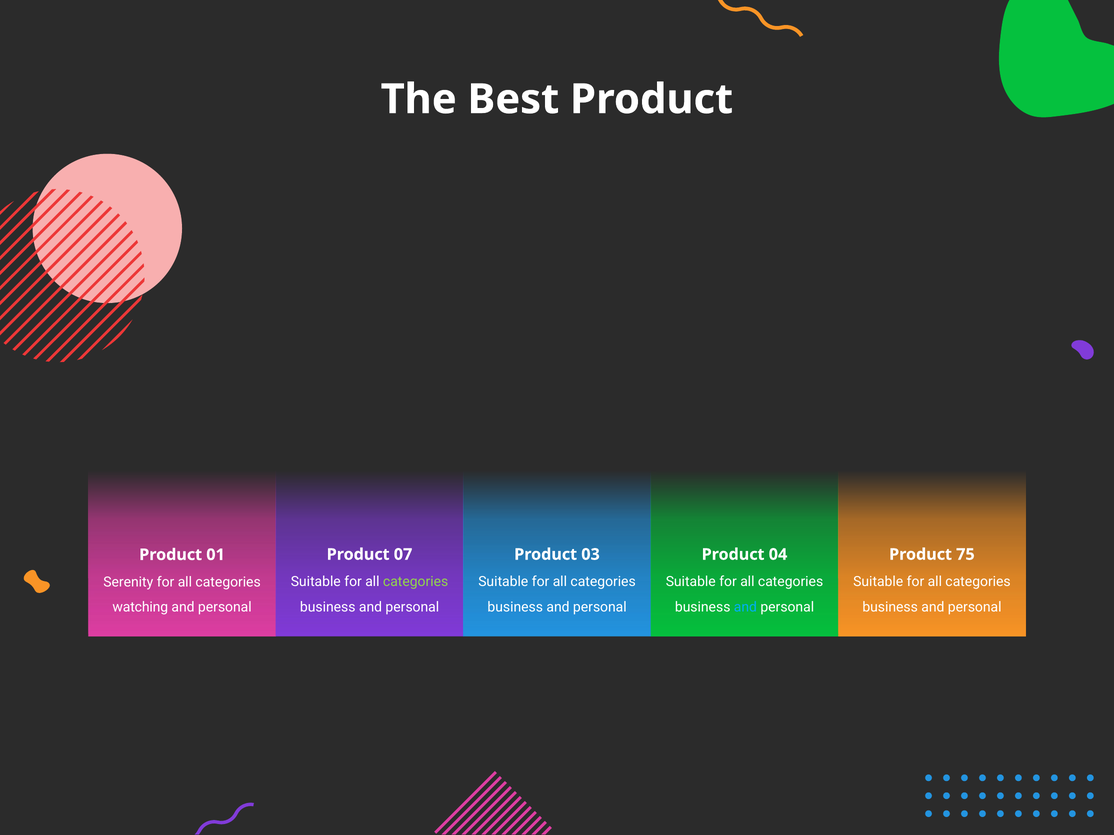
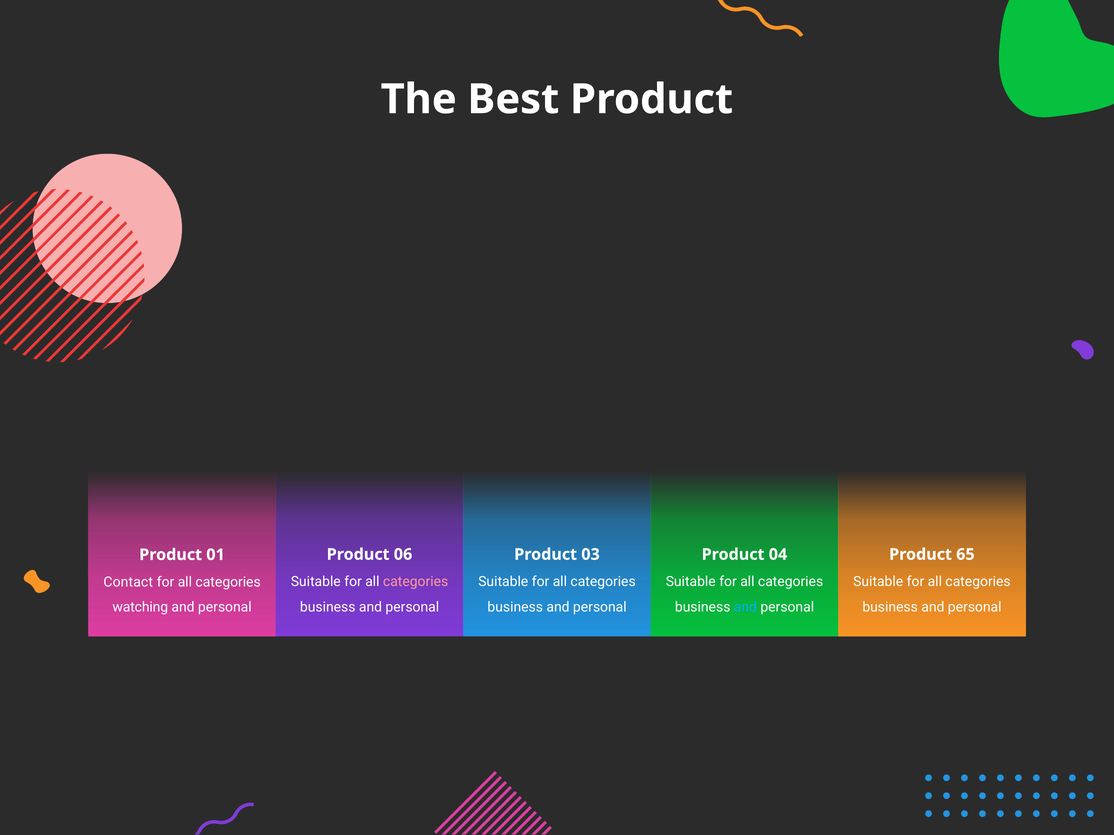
07: 07 -> 06 (403, 555)
75: 75 -> 65 (965, 555)
categories colour: light green -> pink (416, 582)
Serenity: Serenity -> Contact (128, 583)
